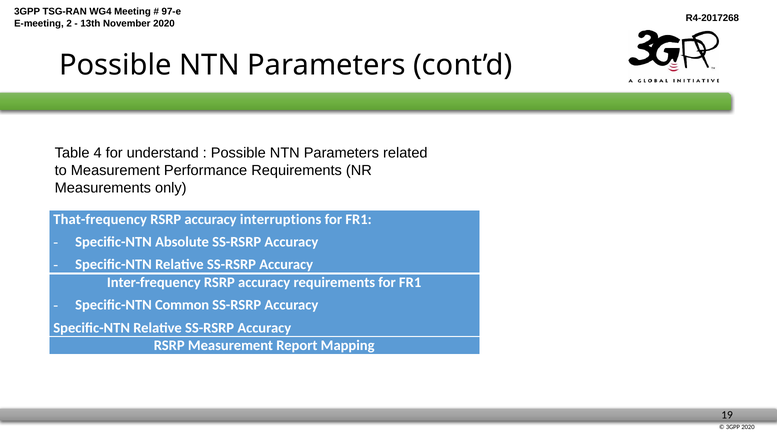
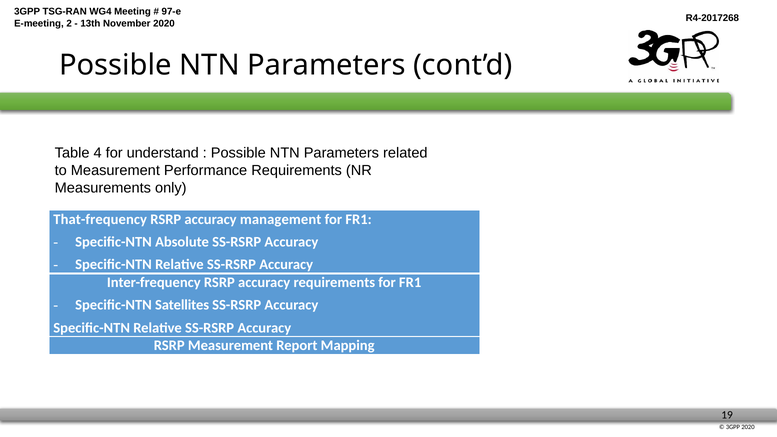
interruptions: interruptions -> management (281, 219)
Common: Common -> Satellites (182, 305)
